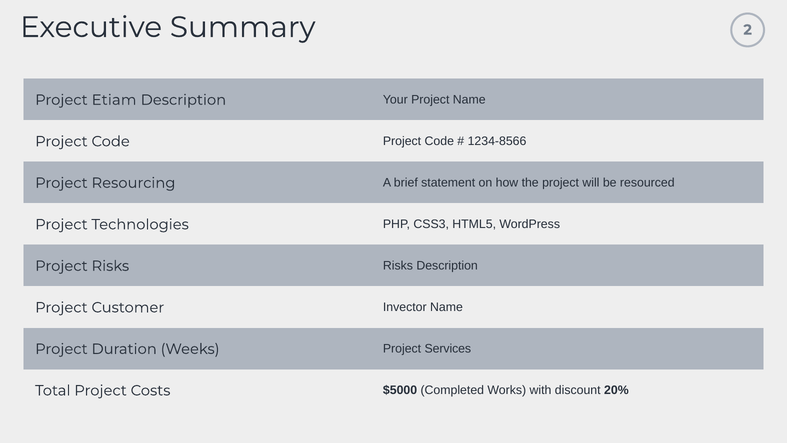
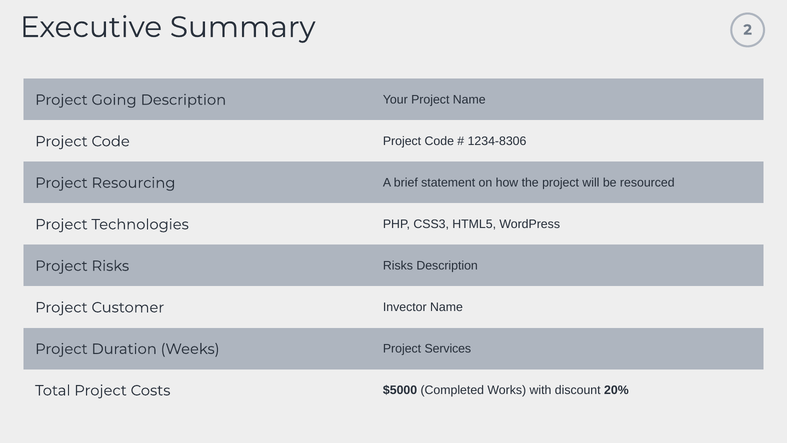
Etiam: Etiam -> Going (114, 100)
1234-8566: 1234-8566 -> 1234-8306 (497, 141)
